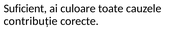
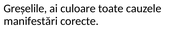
Suficient: Suficient -> Greșelile (25, 9)
contribuție: contribuție -> manifestări (31, 21)
